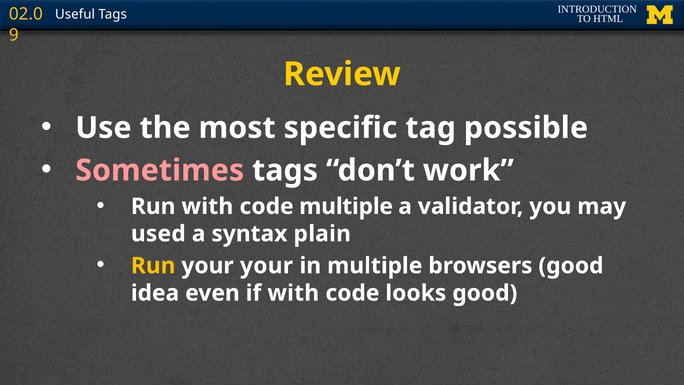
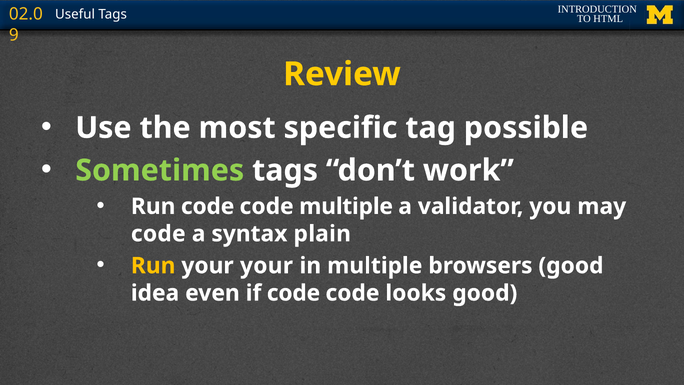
Sometimes colour: pink -> light green (160, 170)
Run with: with -> code (208, 206)
used: used -> code (158, 234)
if with: with -> code (293, 293)
